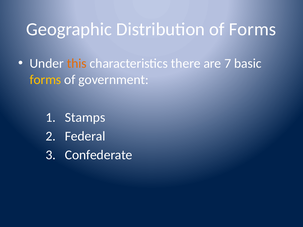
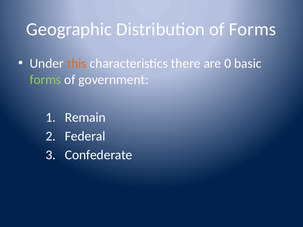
7: 7 -> 0 (228, 64)
forms colour: yellow -> light green (45, 80)
Stamps: Stamps -> Remain (85, 117)
